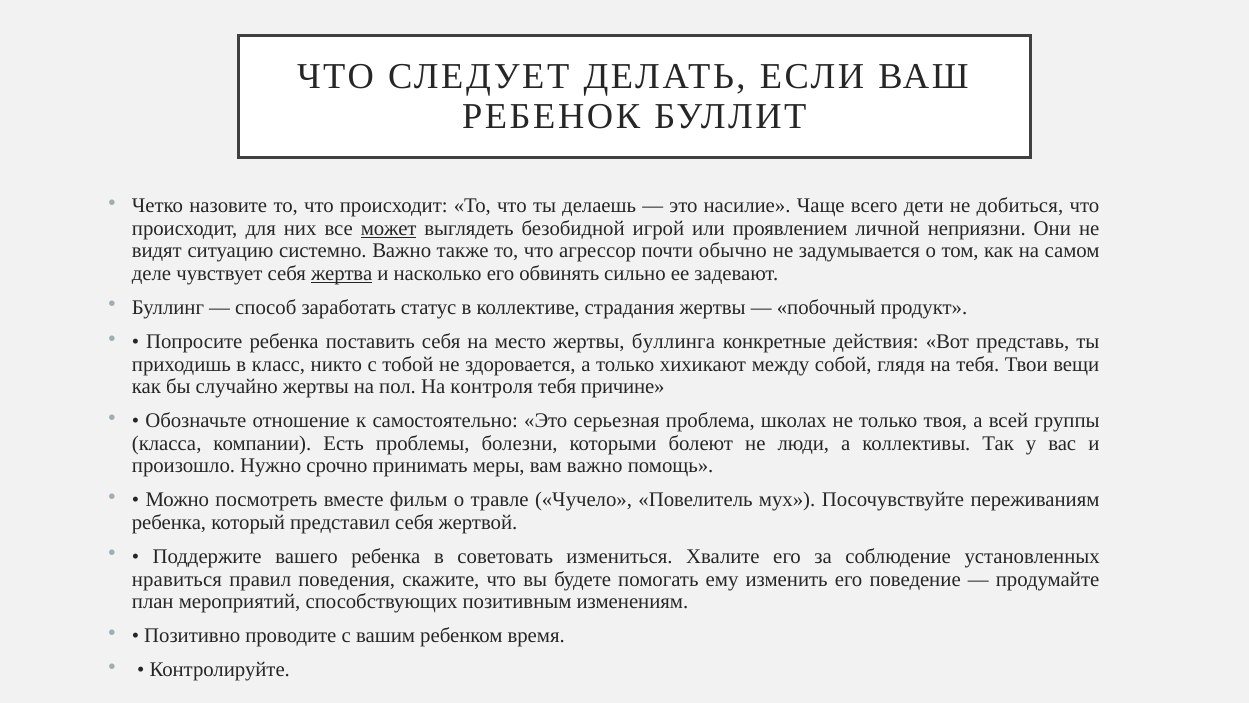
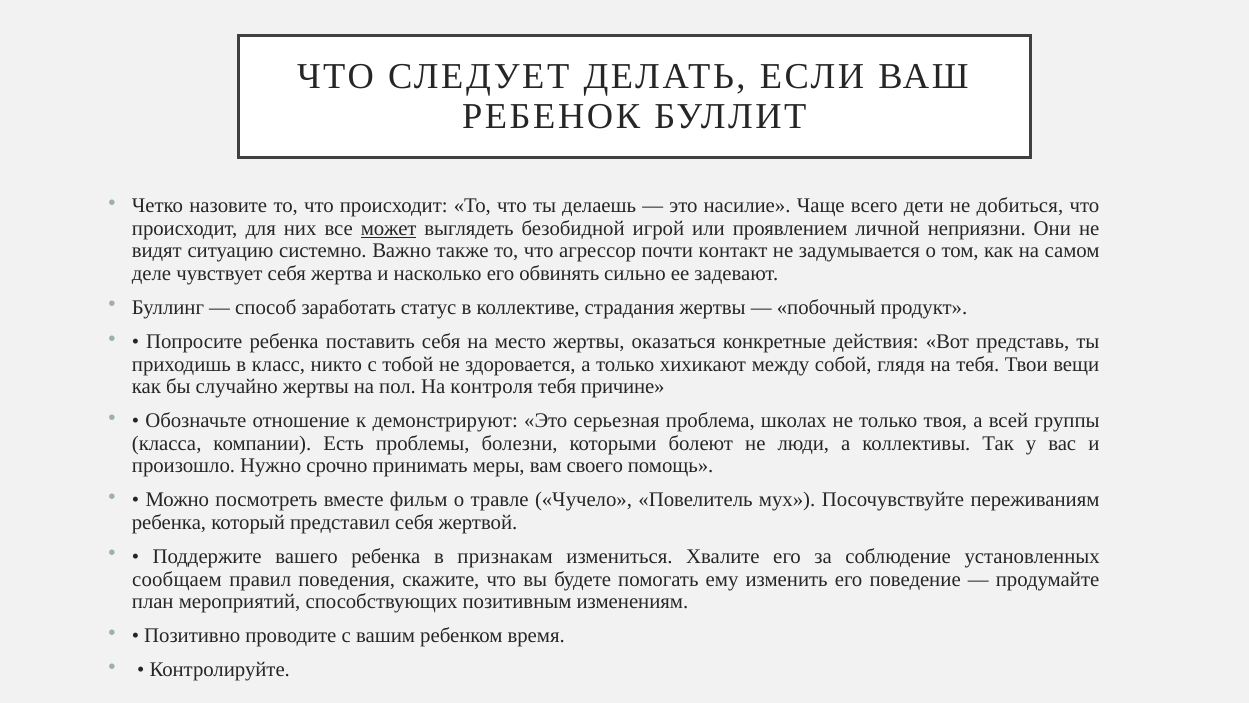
обычно: обычно -> контакт (733, 251)
жертва underline: present -> none (342, 273)
буллинга: буллинга -> оказаться (674, 342)
самостоятельно: самостоятельно -> демонстрируют (445, 421)
вам важно: важно -> своего (595, 466)
советовать: советовать -> признакам (505, 556)
нравиться: нравиться -> сообщаем (177, 579)
